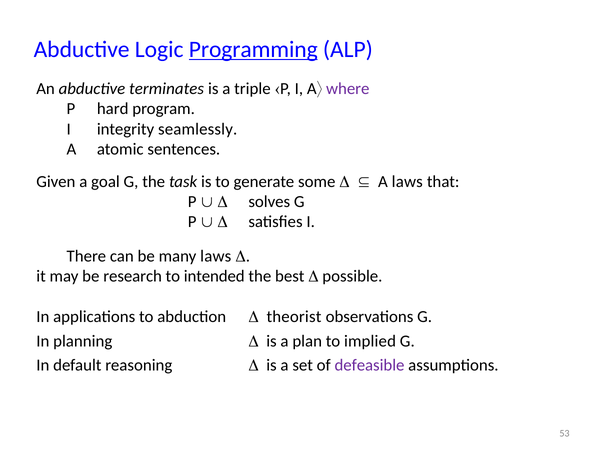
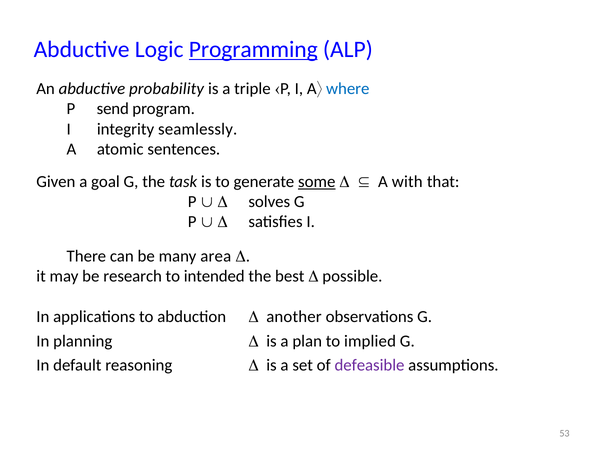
terminates: terminates -> probability (167, 89)
where colour: purple -> blue (348, 89)
hard: hard -> send (113, 109)
some underline: none -> present (317, 182)
A laws: laws -> with (407, 182)
many laws: laws -> area (216, 257)
theorist: theorist -> another (294, 317)
